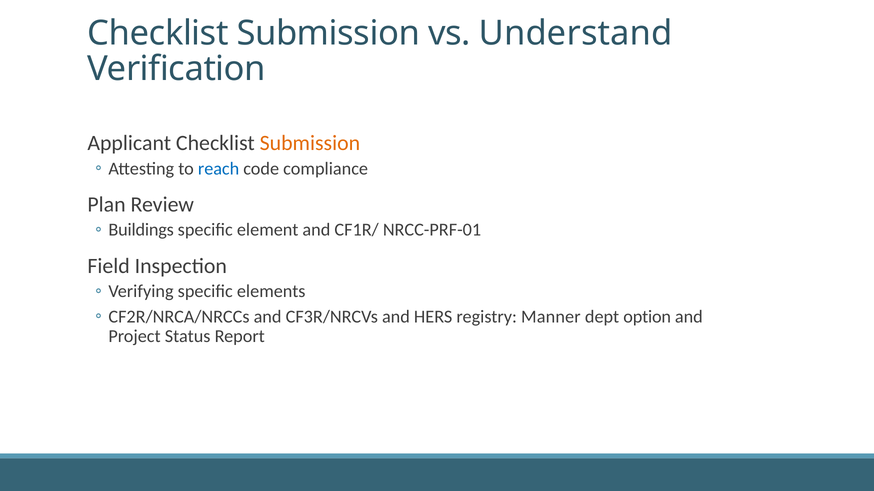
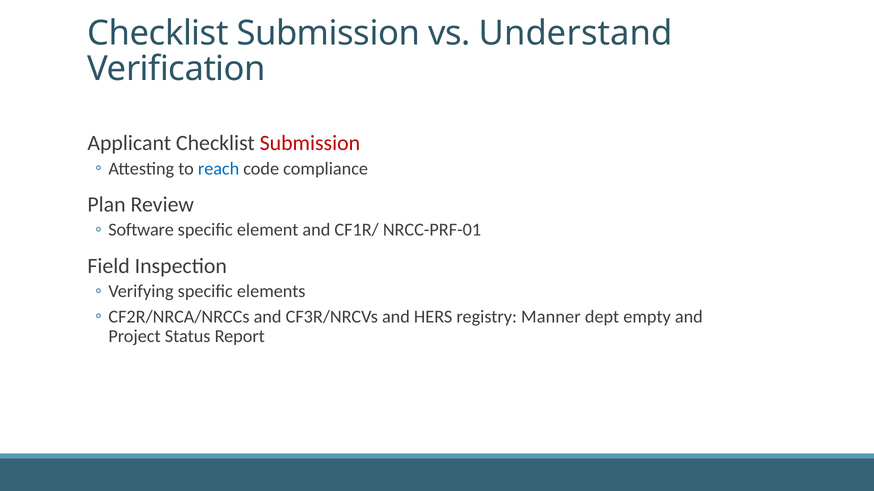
Submission colour: orange -> red (310, 143)
Buildings: Buildings -> Software (141, 230)
option: option -> empty (647, 317)
